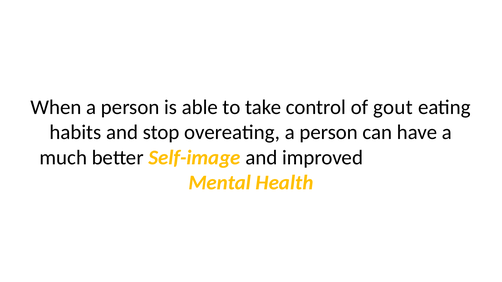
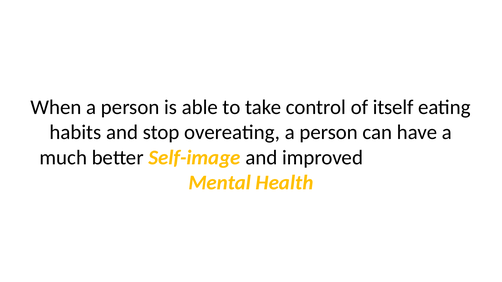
gout: gout -> itself (393, 108)
